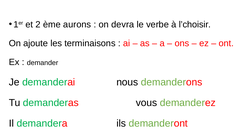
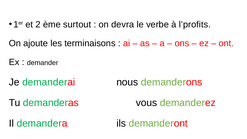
aurons: aurons -> surtout (77, 24)
l’choisir: l’choisir -> l’profits (195, 24)
